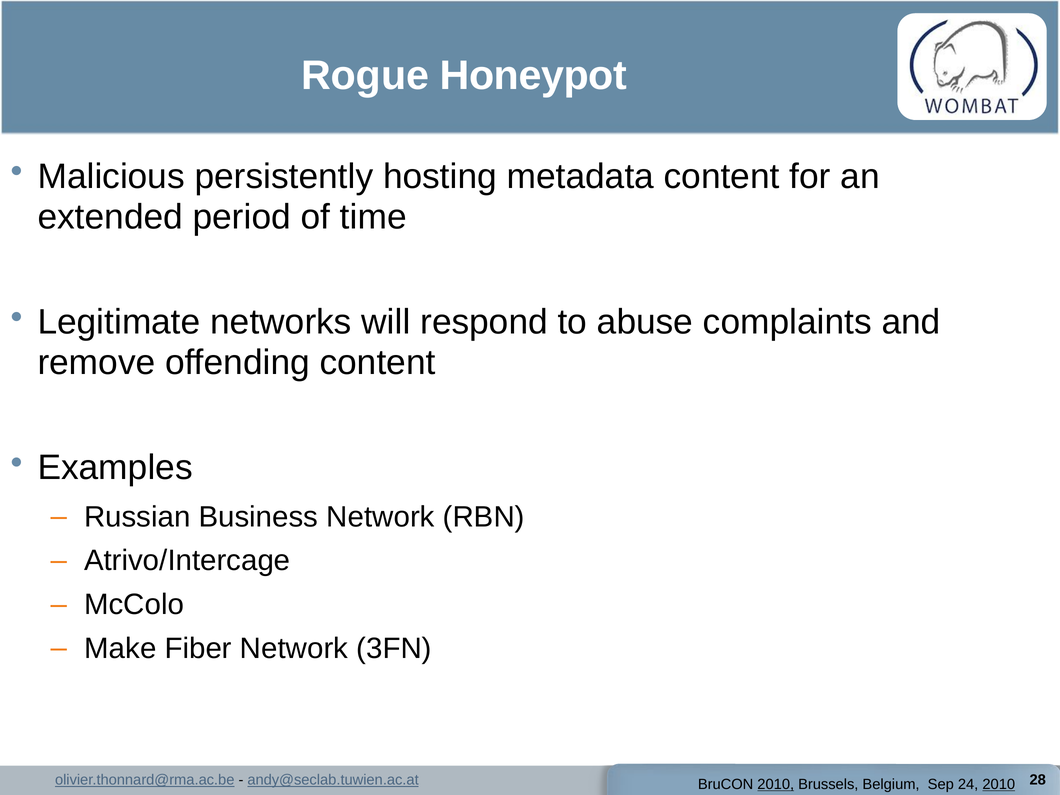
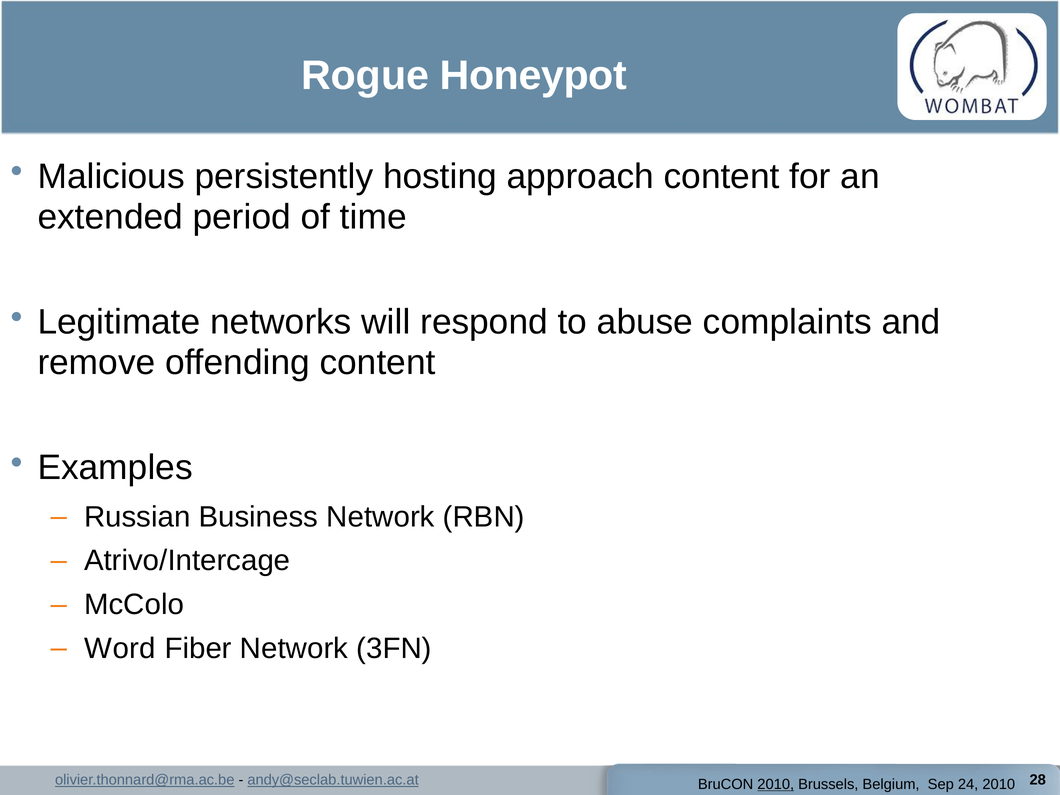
metadata: metadata -> approach (580, 177)
Make: Make -> Word (120, 649)
2010 underline: present -> none (999, 784)
